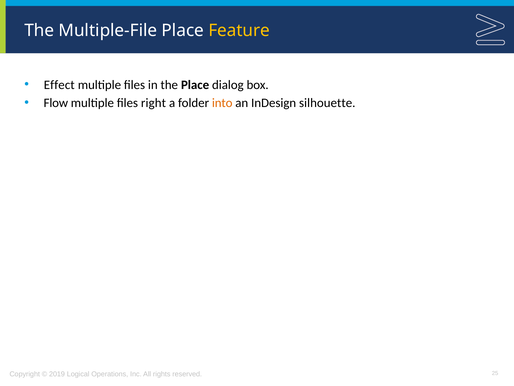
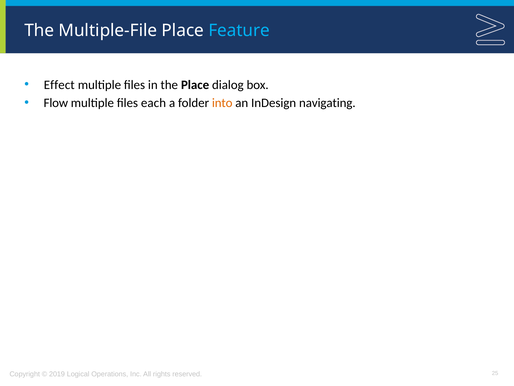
Feature colour: yellow -> light blue (239, 31)
right: right -> each (153, 103)
silhouette: silhouette -> navigating (327, 103)
